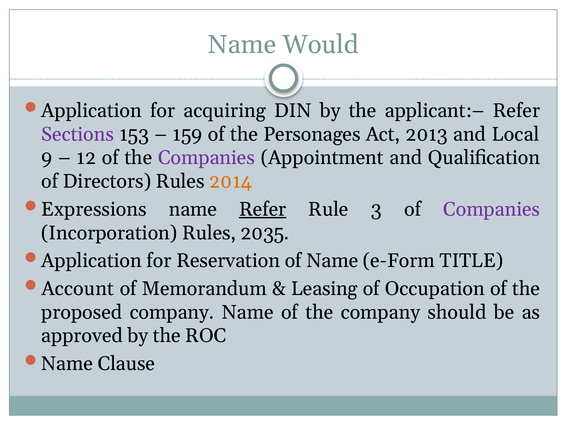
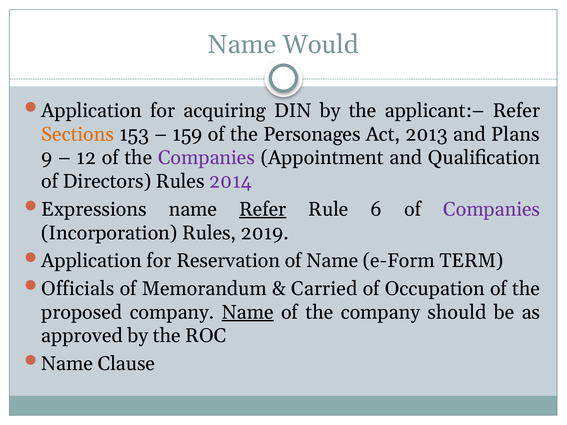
Sections colour: purple -> orange (78, 134)
Local: Local -> Plans (516, 134)
2014 colour: orange -> purple (231, 182)
3: 3 -> 6 (376, 209)
2035: 2035 -> 2019 (265, 233)
TITLE: TITLE -> TERM (471, 261)
Account: Account -> Officials (78, 289)
Leasing: Leasing -> Carried (324, 289)
Name underline: none -> present (248, 312)
